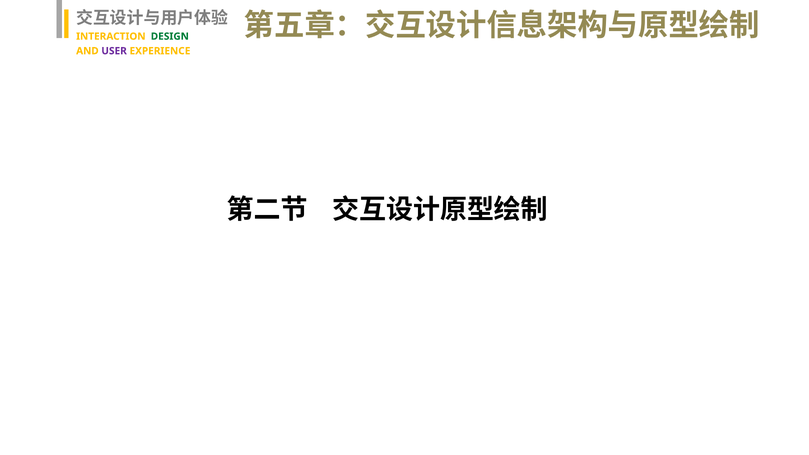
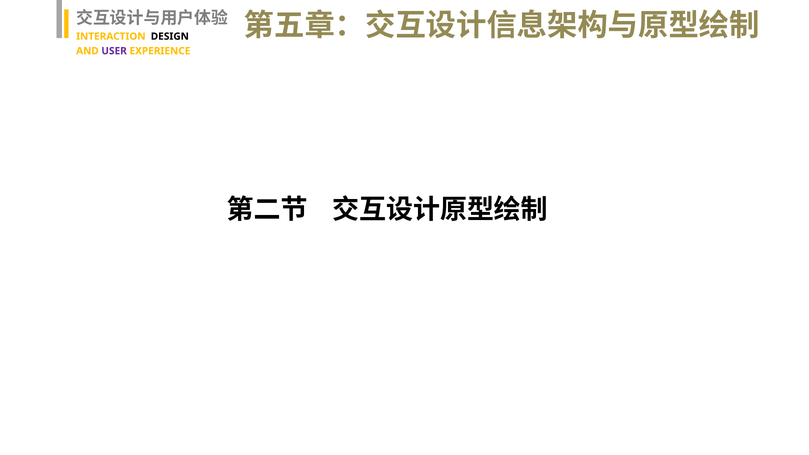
DESIGN colour: green -> black (170, 36)
